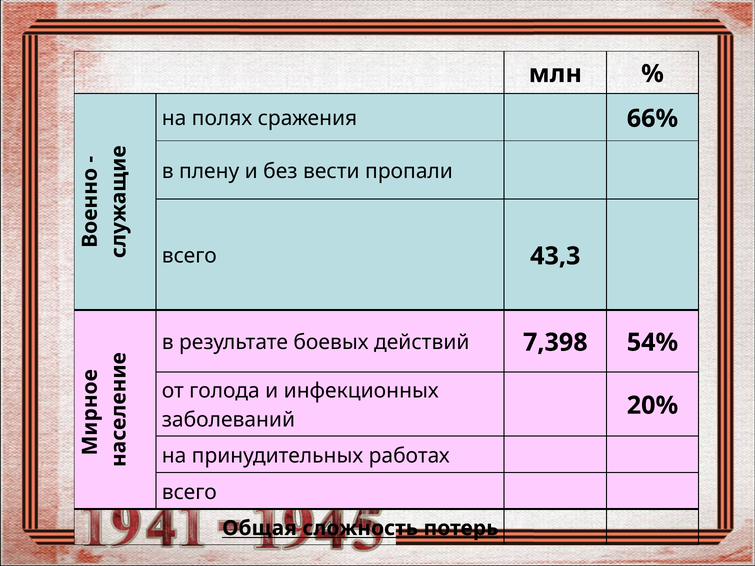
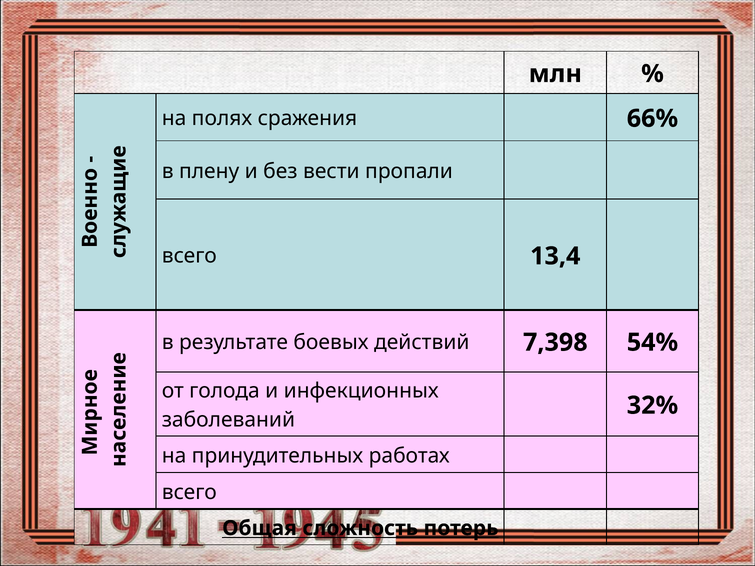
43,3: 43,3 -> 13,4 (555, 256)
20%: 20% -> 32% (652, 406)
